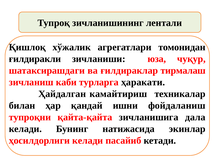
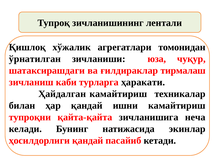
ғилдиракли: ғилдиракли -> ўрнатилган (35, 59)
ишни фойдаланиш: фойдаланиш -> камайтириш (177, 105)
дала: дала -> неча (195, 117)
ҳосилдорлиги келади: келади -> қандай (88, 140)
